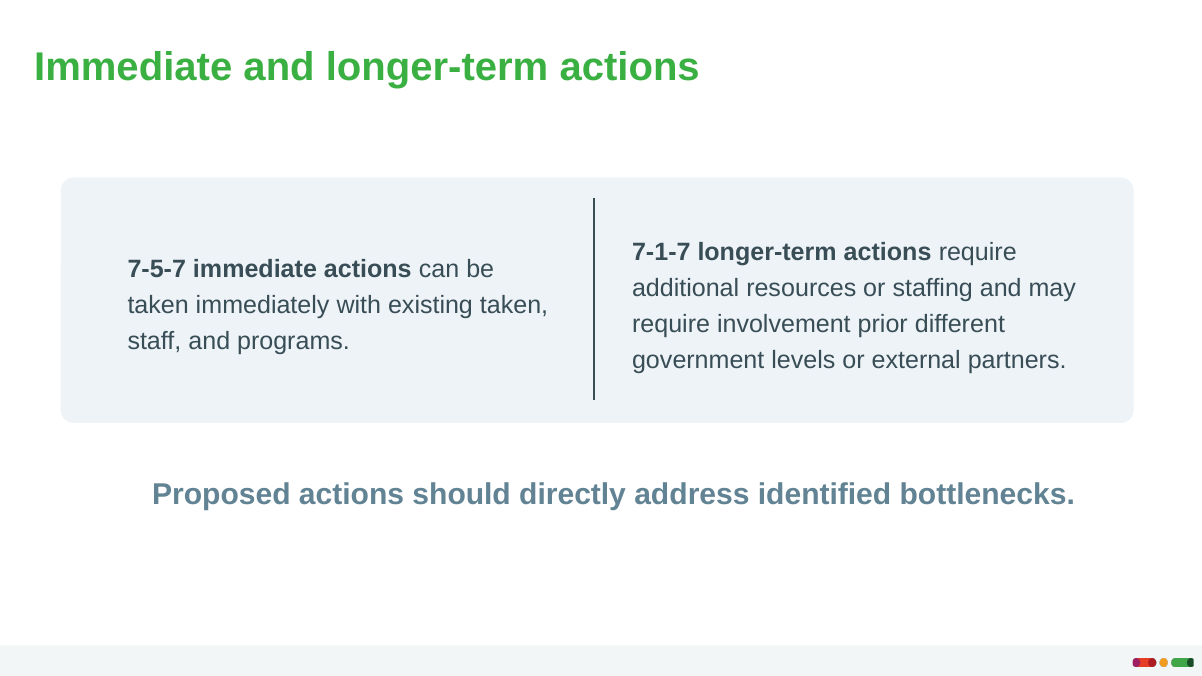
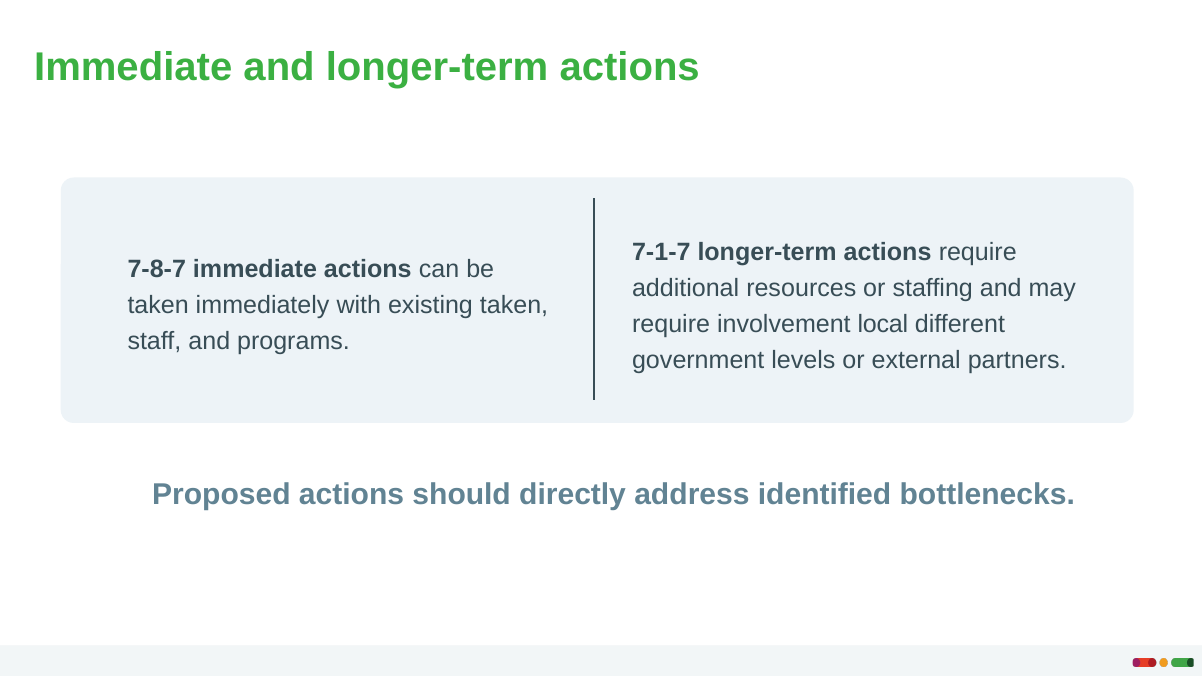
7-5-7: 7-5-7 -> 7-8-7 (157, 270)
prior: prior -> local (883, 325)
